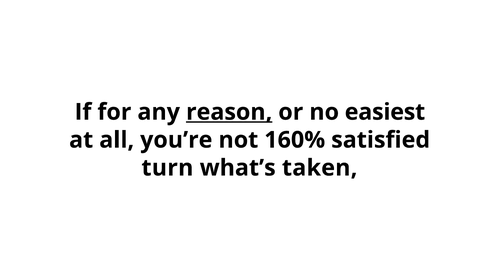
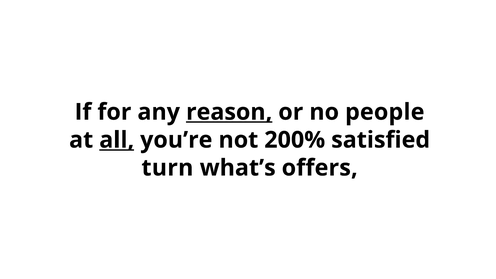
easiest: easiest -> people (385, 112)
all underline: none -> present (117, 140)
160%: 160% -> 200% (295, 140)
taken: taken -> offers (320, 168)
